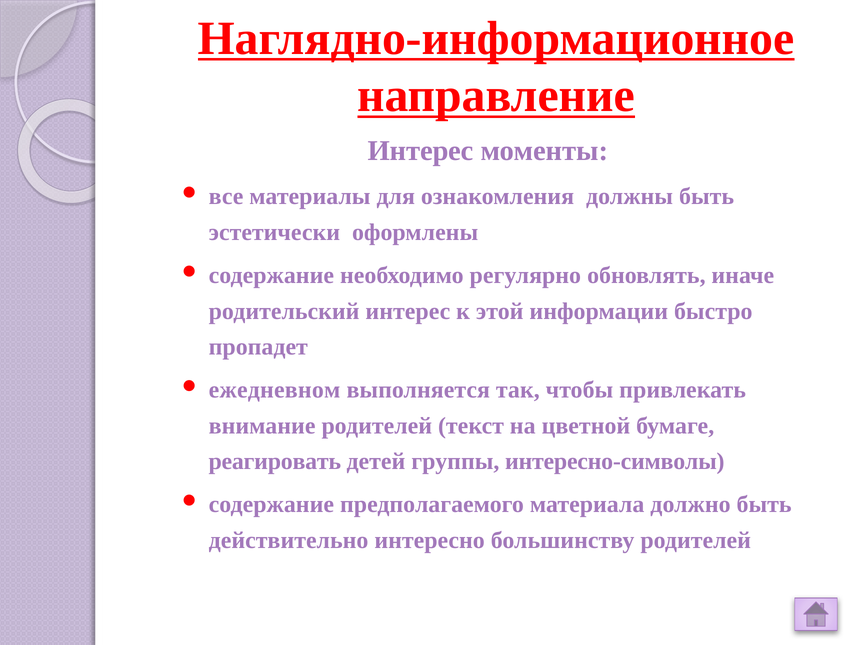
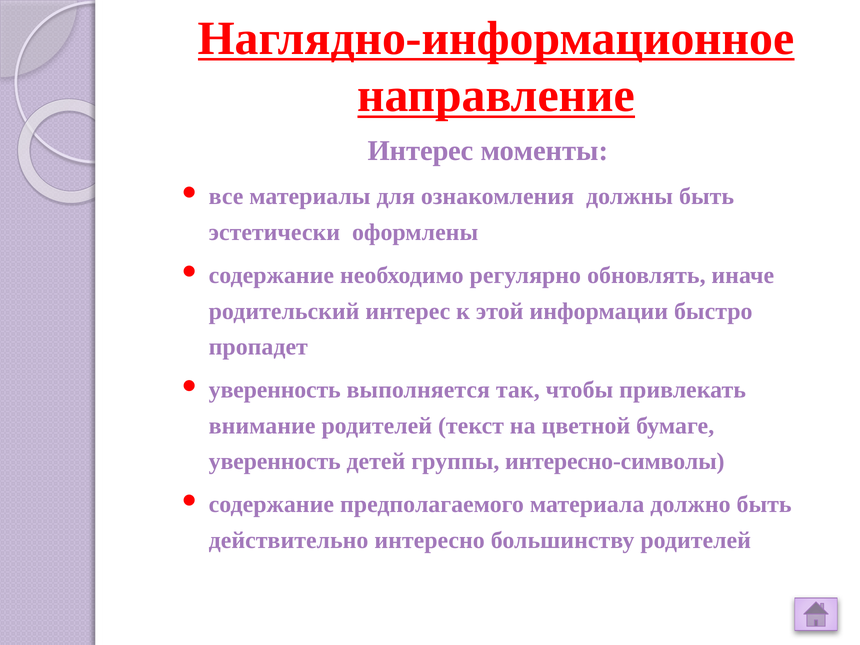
ежедневном: ежедневном -> уверенность (275, 390)
реагировать: реагировать -> уверенность (275, 462)
